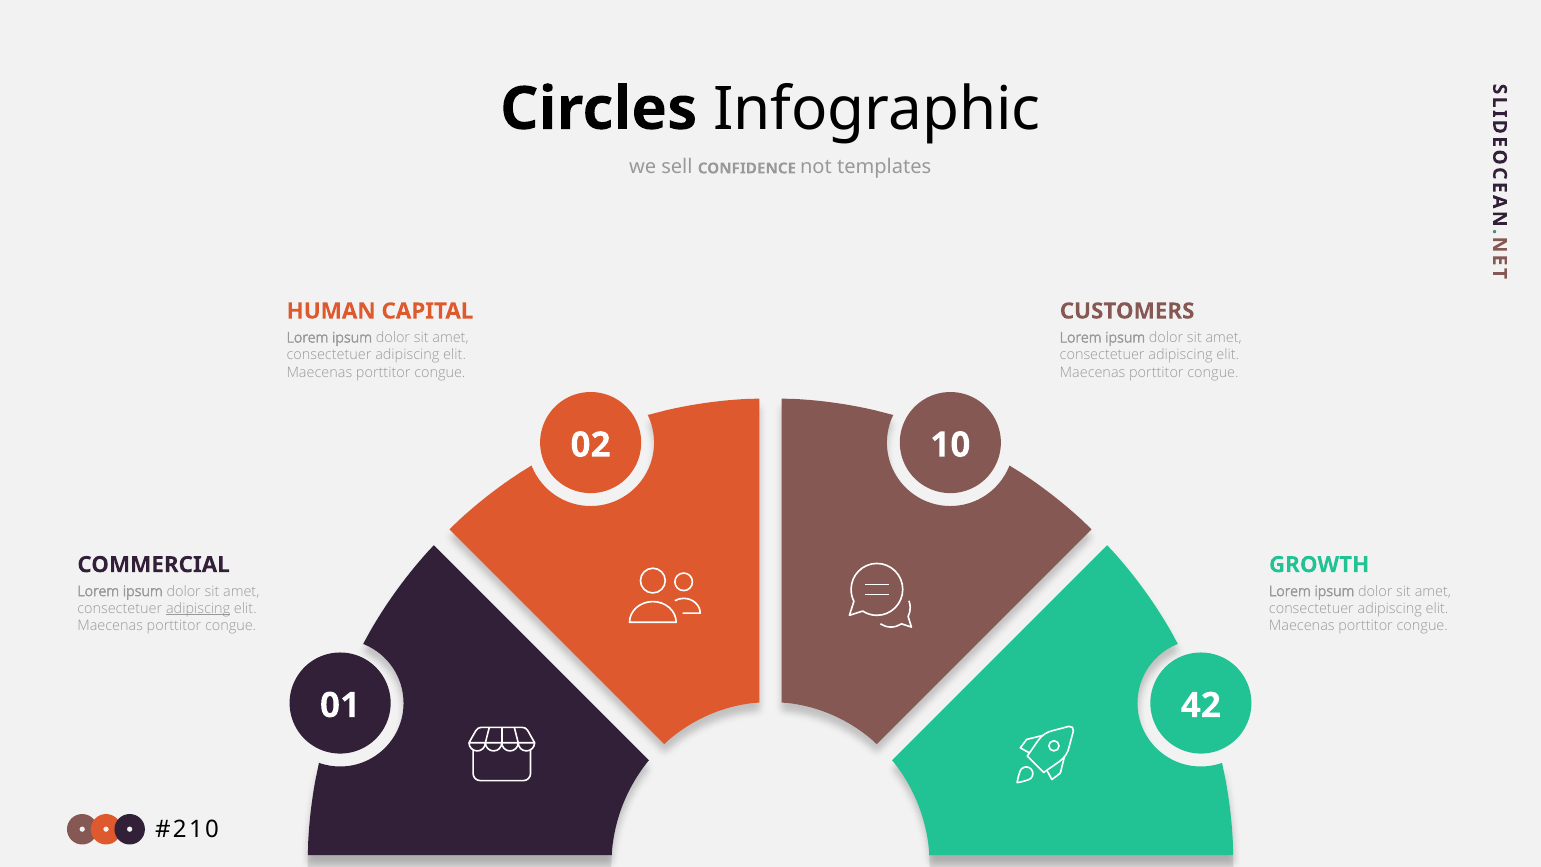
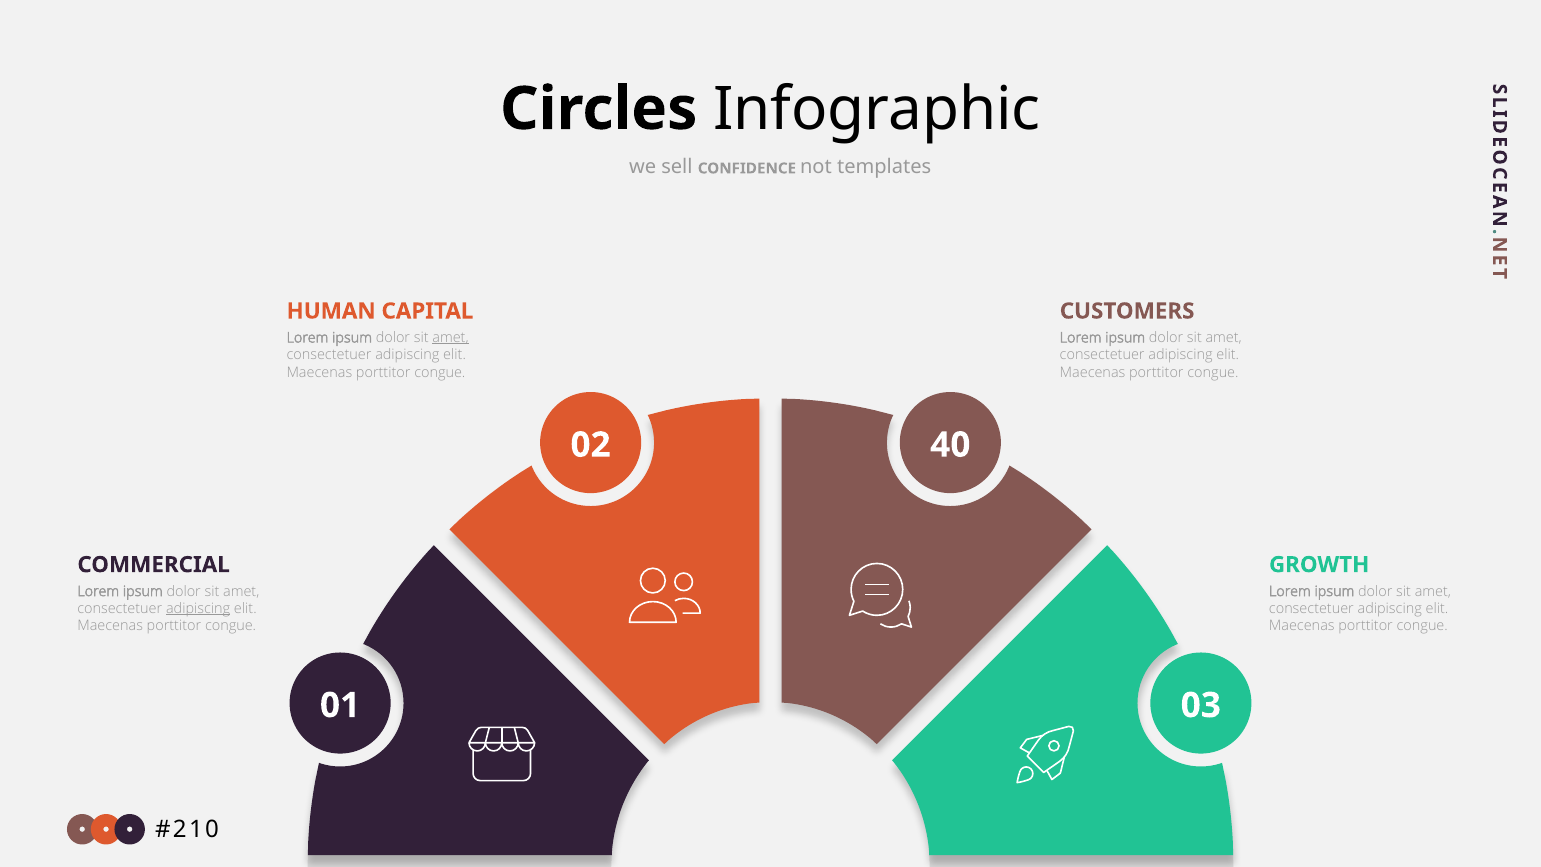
amet underline: none -> present (451, 338)
10: 10 -> 40 (950, 445)
42: 42 -> 03 (1201, 705)
